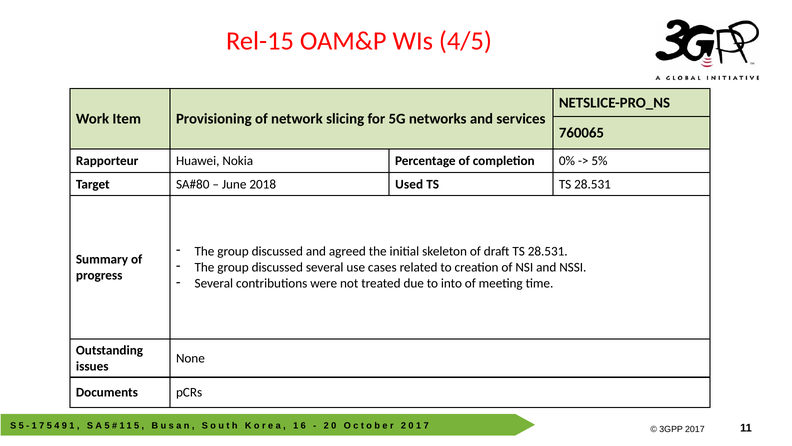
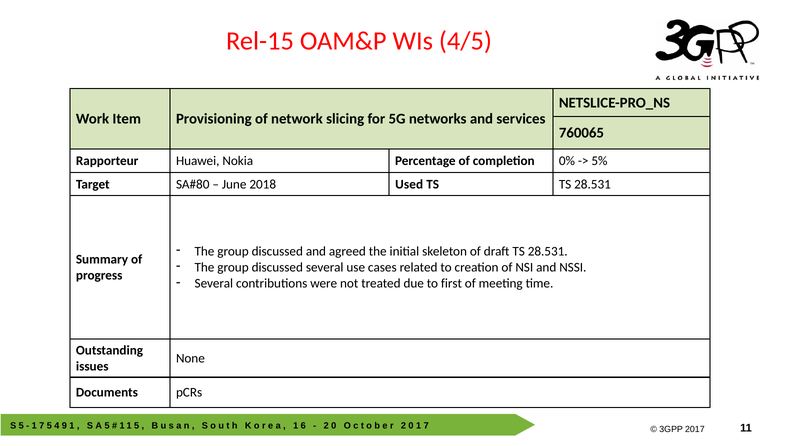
into: into -> first (451, 283)
